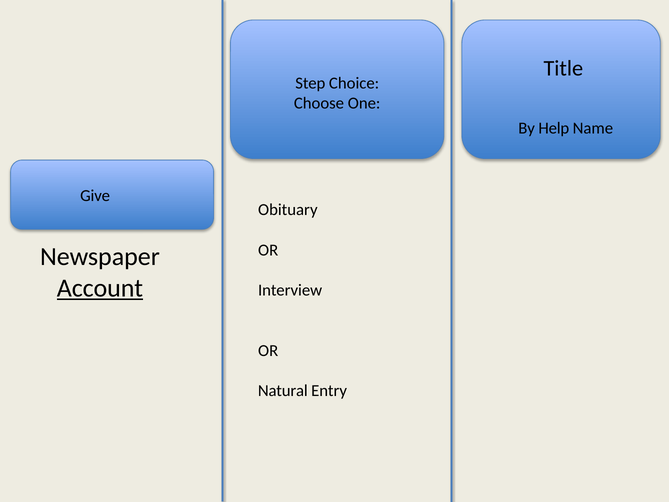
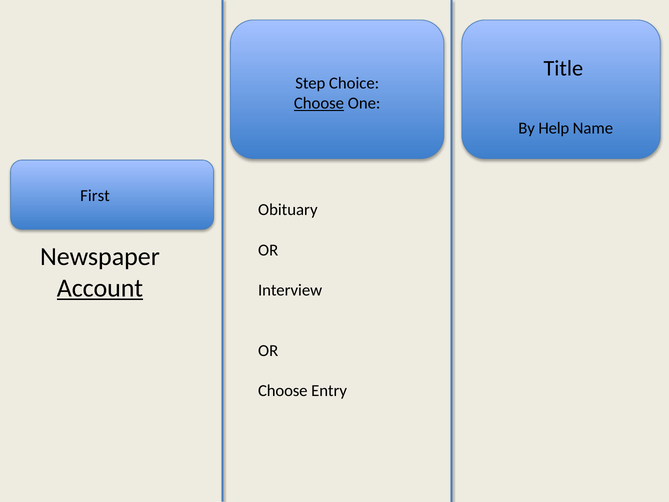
Choose underline: none -> present (319, 103)
Give: Give -> First (95, 196)
Natural: Natural -> Choose (283, 390)
